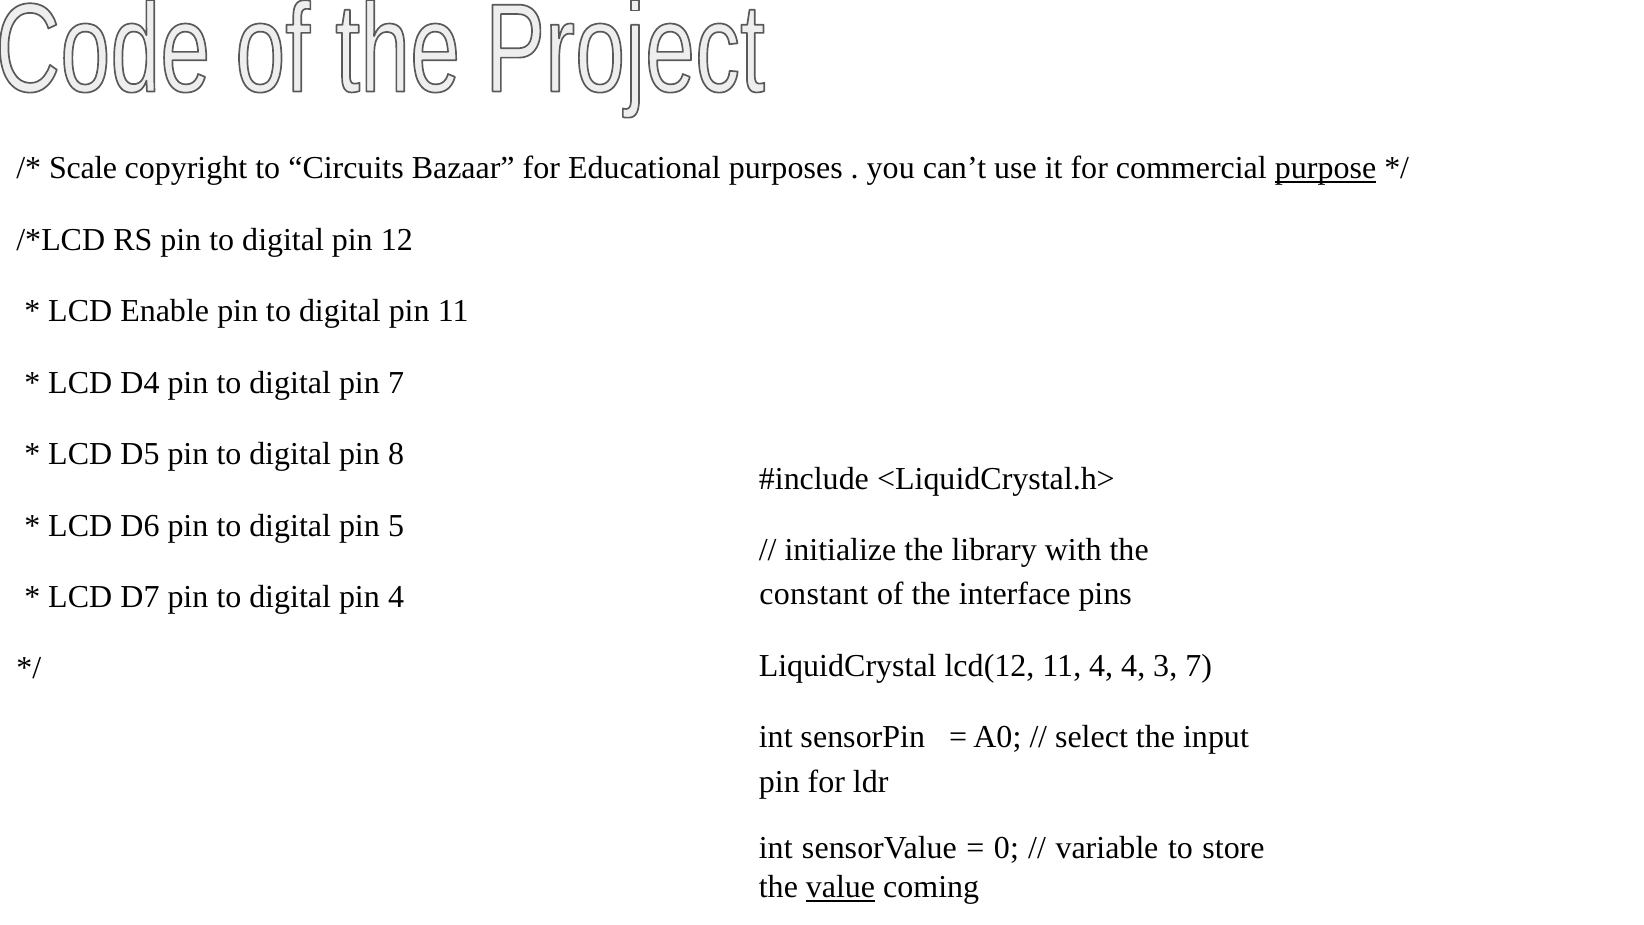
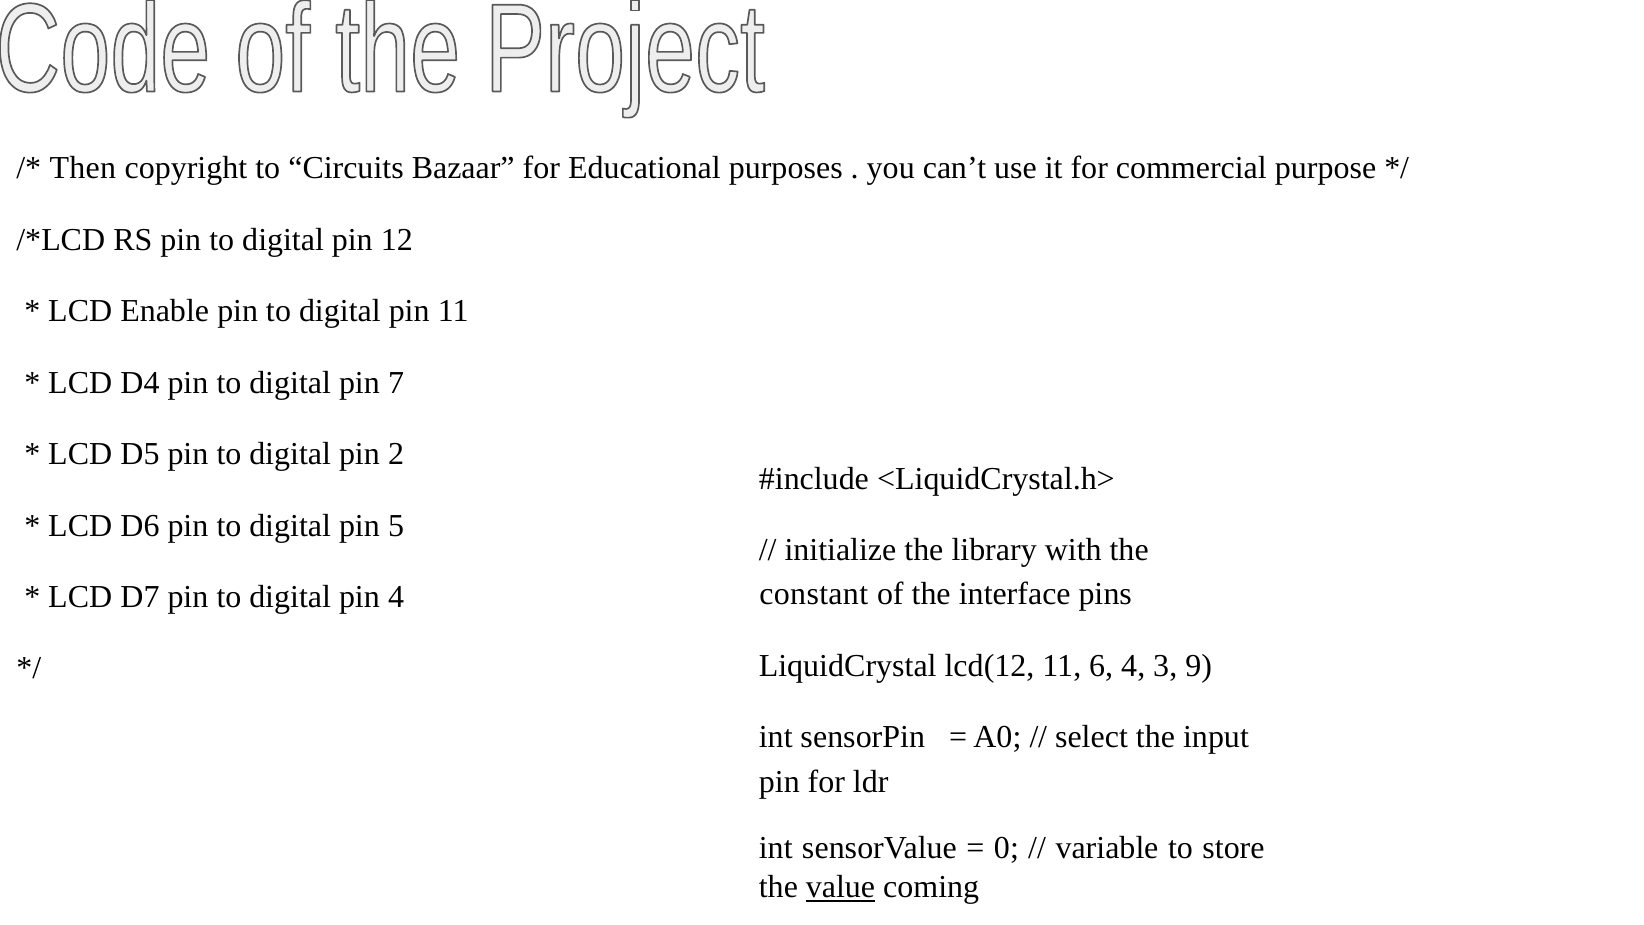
Scale: Scale -> Then (83, 168)
purpose underline: present -> none (1326, 168)
8: 8 -> 2 (396, 454)
11 4: 4 -> 6 (1101, 666)
3 7: 7 -> 9 (1199, 666)
